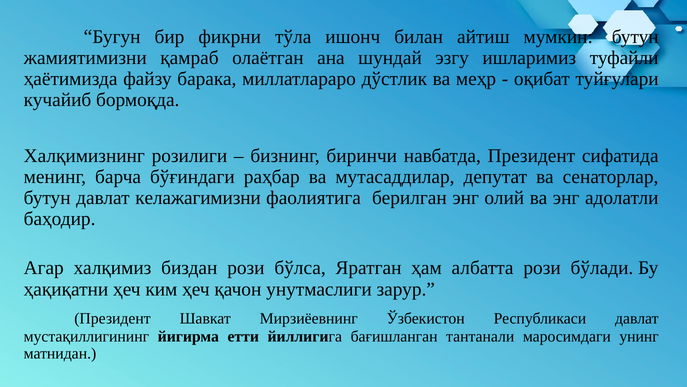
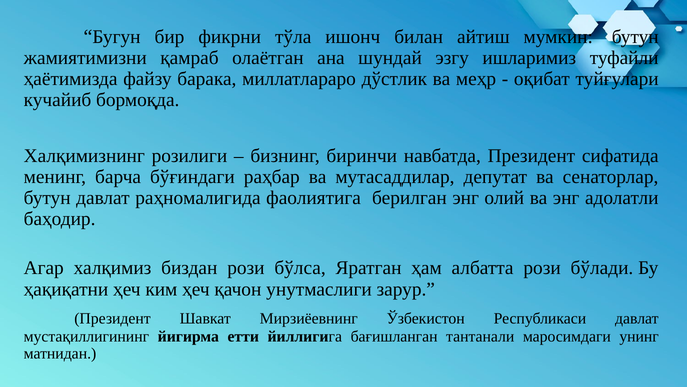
келажагимизни: келажагимизни -> раҳномалигида (198, 198)
